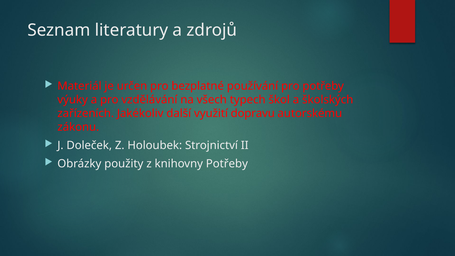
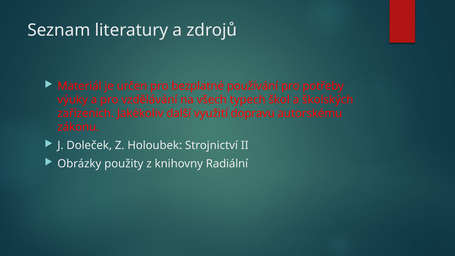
knihovny Potřeby: Potřeby -> Radiální (227, 164)
